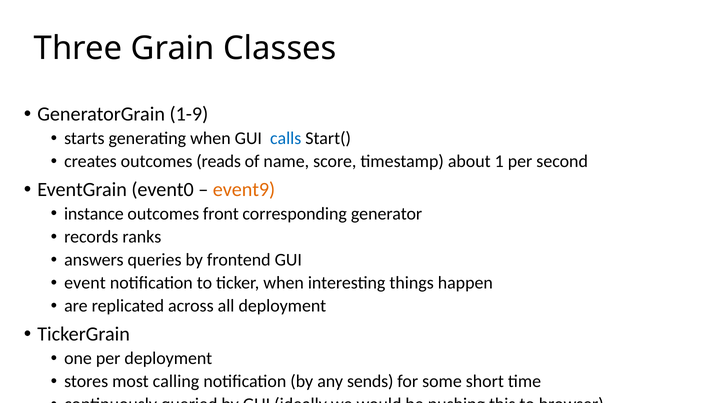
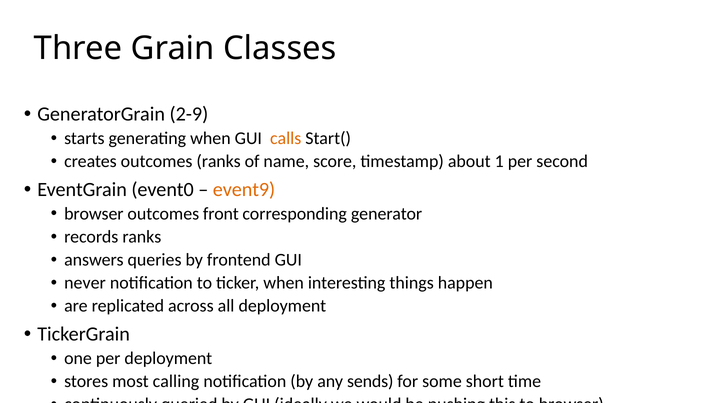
1-9: 1-9 -> 2-9 (189, 114)
calls colour: blue -> orange (286, 138)
outcomes reads: reads -> ranks (219, 161)
instance: instance -> browser (94, 214)
event: event -> never (85, 283)
